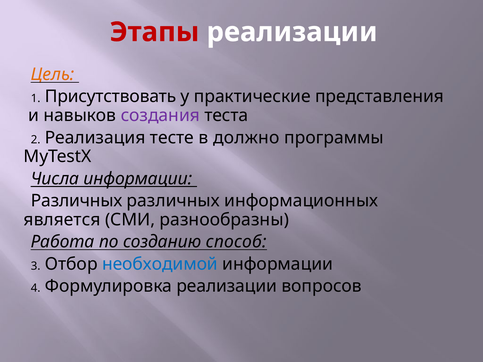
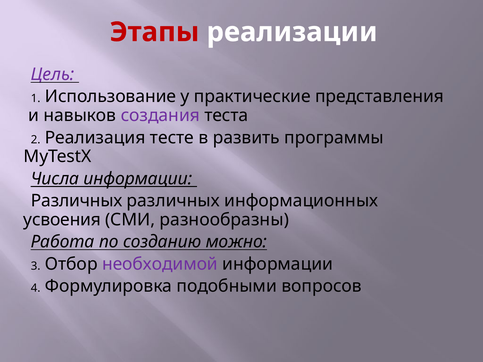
Цель colour: orange -> purple (53, 74)
Присутствовать: Присутствовать -> Использование (110, 97)
должно: должно -> развить (246, 138)
является: является -> усвоения (62, 220)
способ: способ -> можно (236, 242)
необходимой colour: blue -> purple (160, 264)
Формулировка реализации: реализации -> подобными (227, 286)
